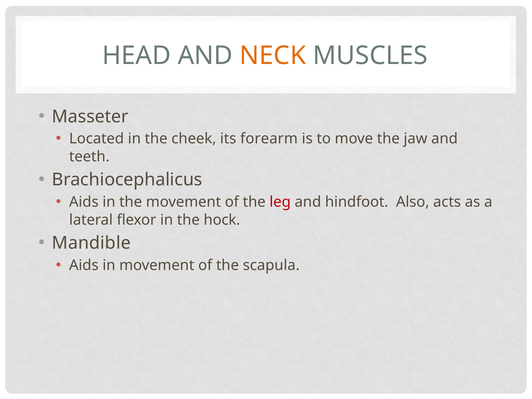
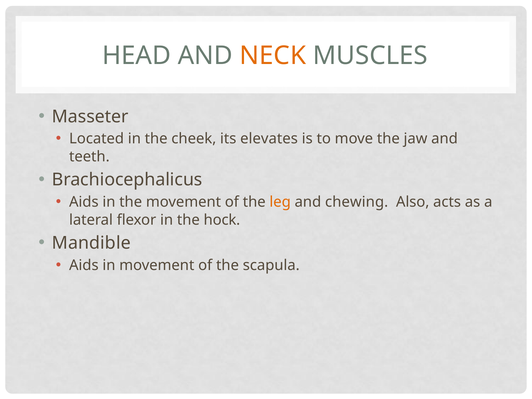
forearm: forearm -> elevates (269, 139)
leg colour: red -> orange (280, 202)
hindfoot: hindfoot -> chewing (357, 202)
